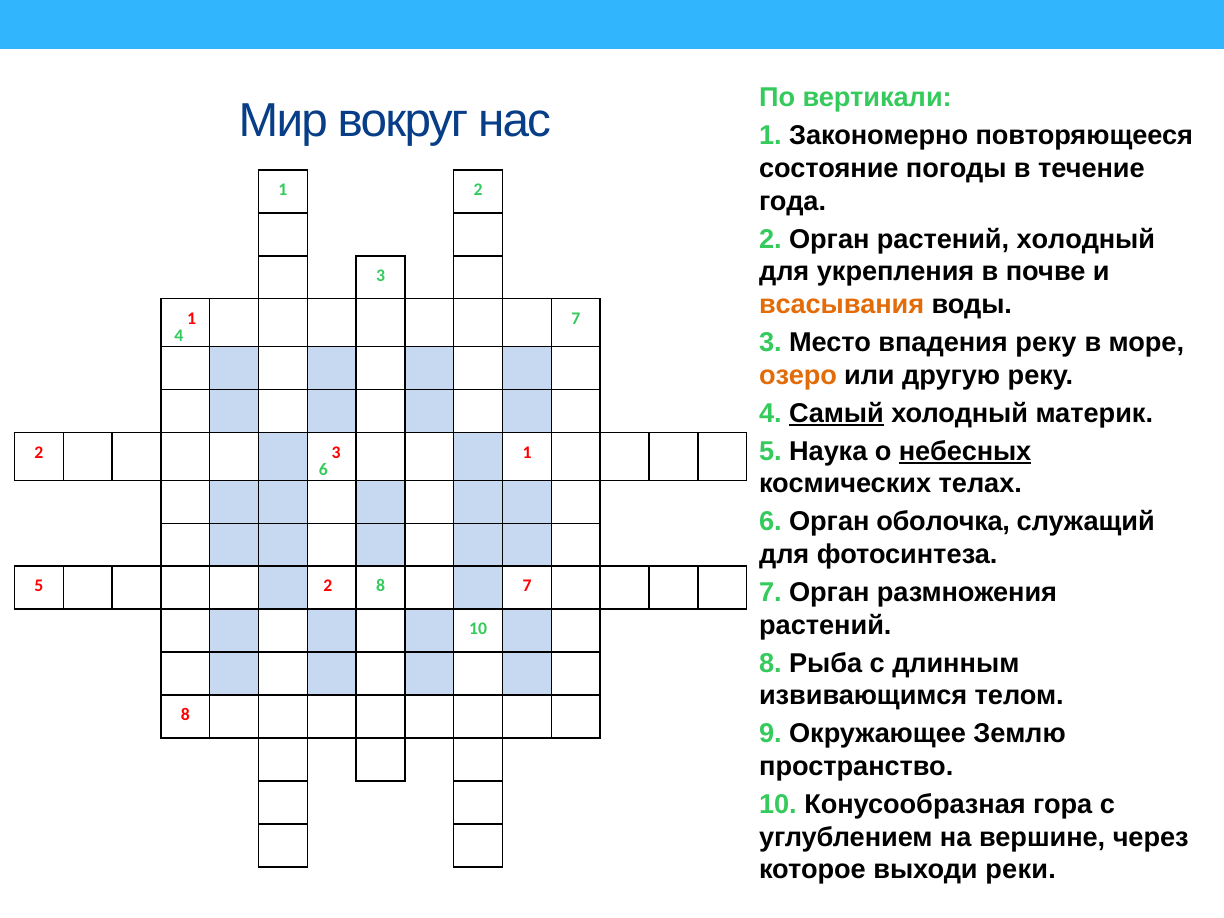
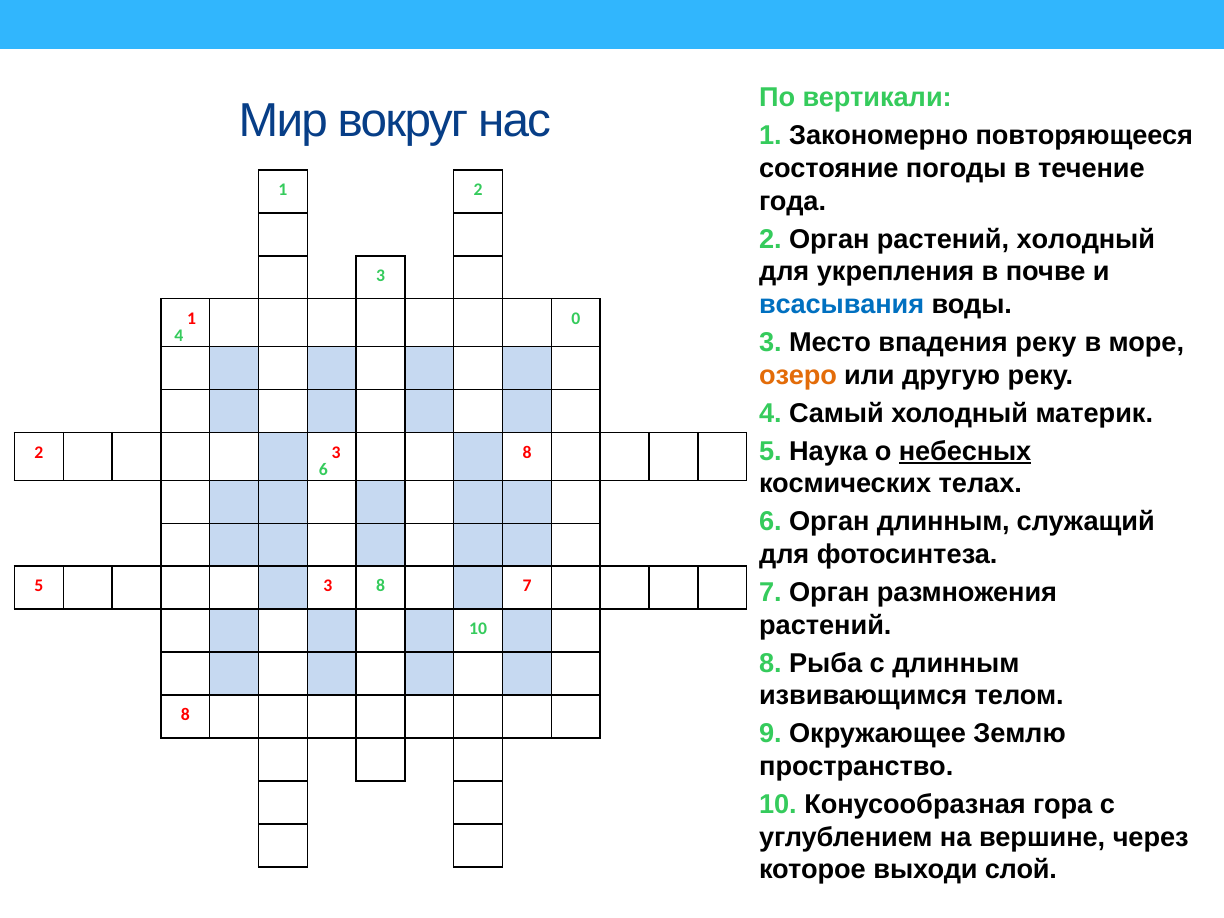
всасывания colour: orange -> blue (842, 304)
1 7: 7 -> 0 (576, 318)
Самый underline: present -> none (836, 413)
1: 1 -> 8 (527, 452)
Орган оболочка: оболочка -> длинным (943, 522)
5 2: 2 -> 3 (328, 586)
реки: реки -> слой (1021, 870)
